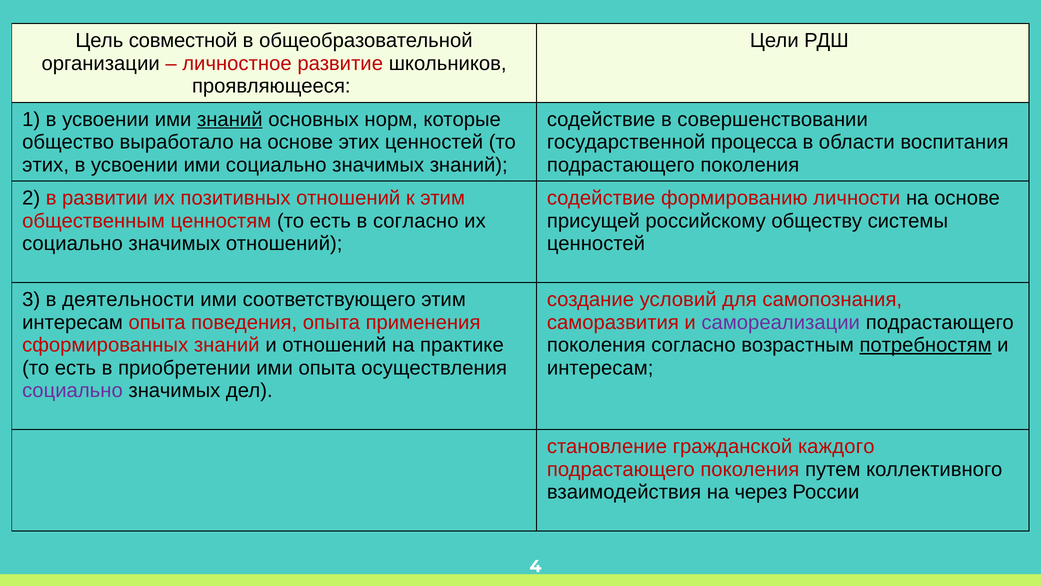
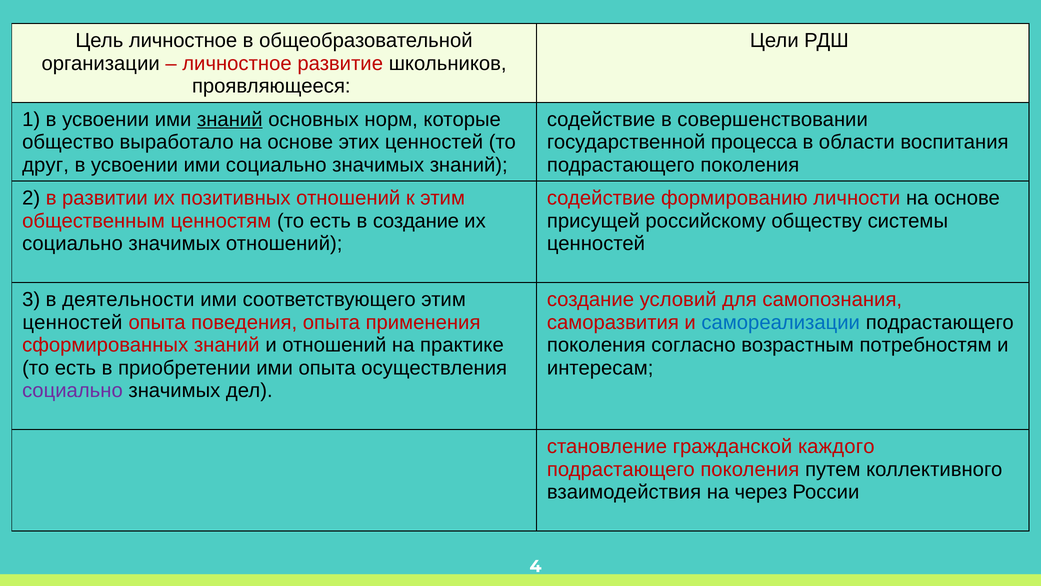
Цель совместной: совместной -> личностное (183, 41)
этих: этих -> друг (46, 165)
в согласно: согласно -> создание (416, 221)
интересам: интересам -> ценностей (72, 322)
самореализации colour: purple -> blue (781, 322)
потребностям underline: present -> none (926, 345)
